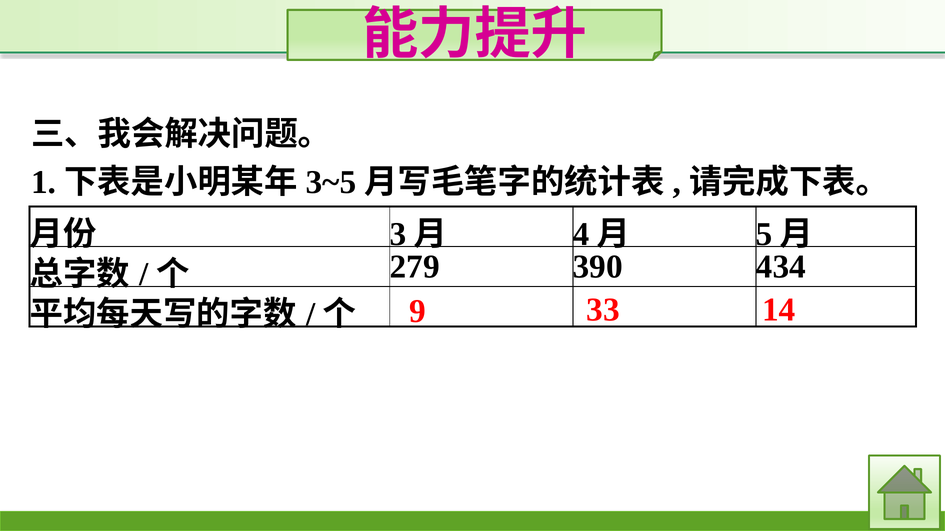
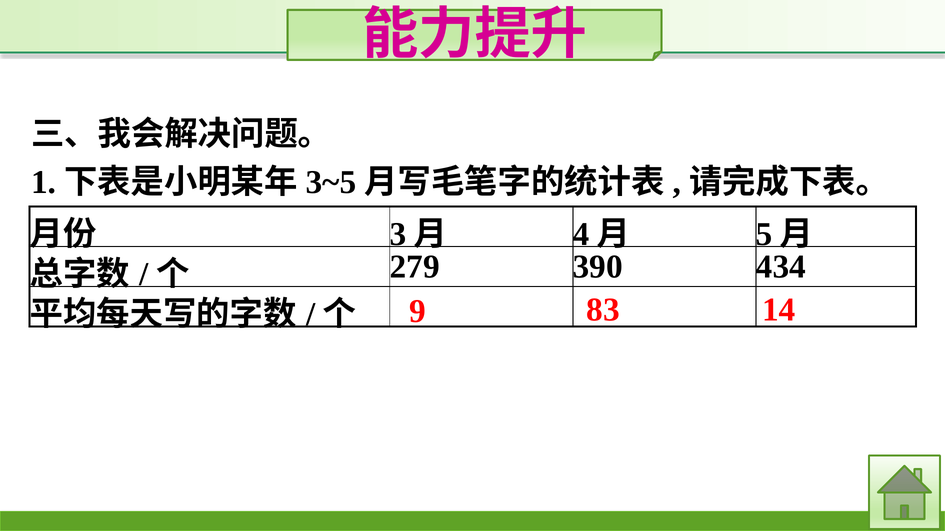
33: 33 -> 83 (603, 310)
